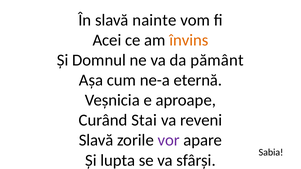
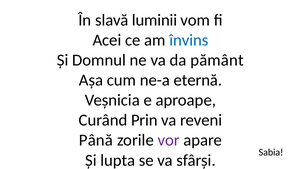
nainte: nainte -> luminii (155, 20)
învins colour: orange -> blue (189, 40)
Stai: Stai -> Prin (144, 120)
Slavă: Slavă -> Până (96, 141)
